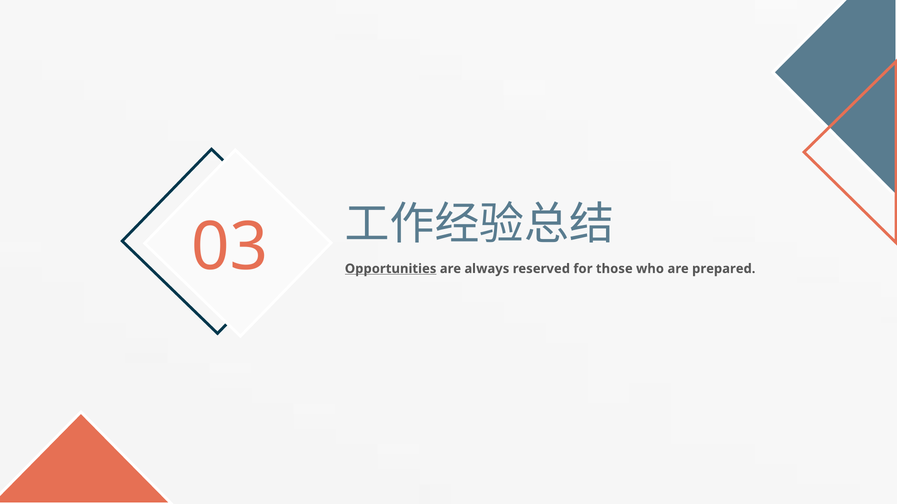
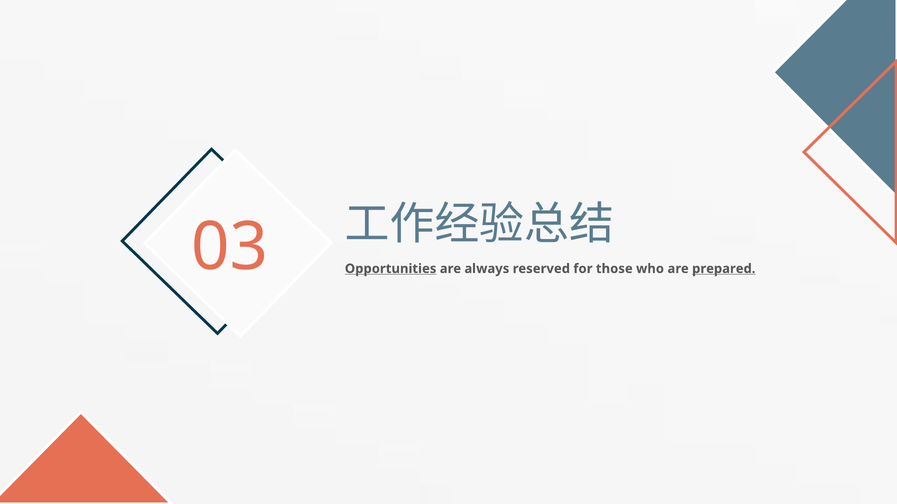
prepared underline: none -> present (724, 269)
